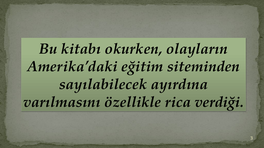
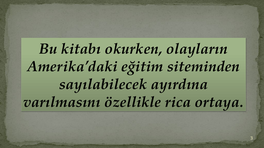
verdiği: verdiği -> ortaya (219, 102)
